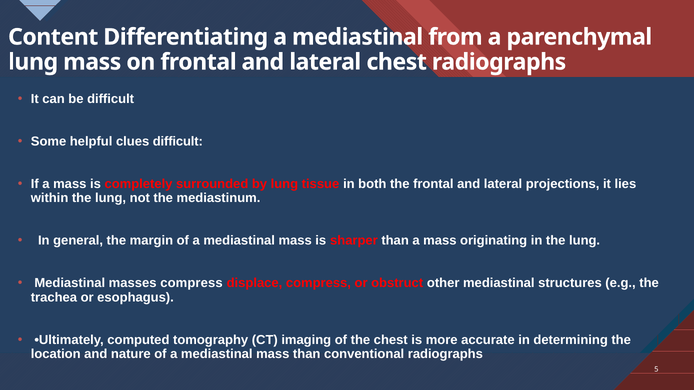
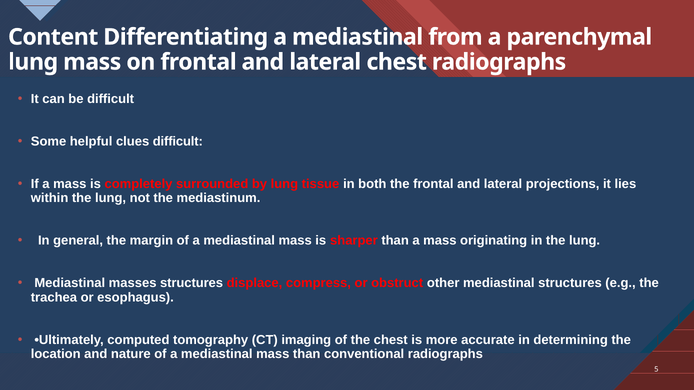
masses compress: compress -> structures (192, 283)
